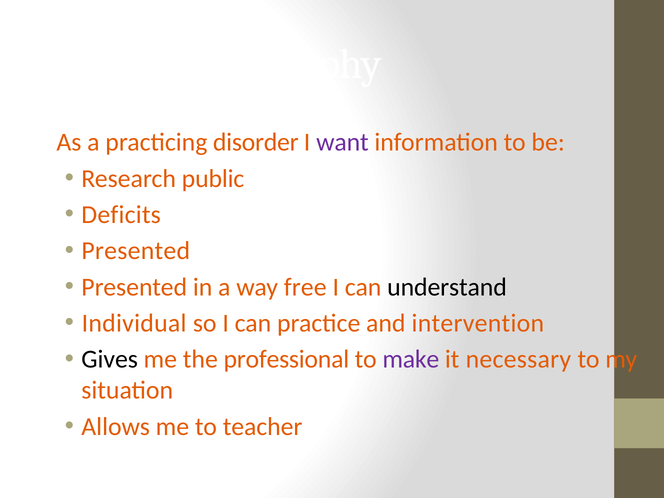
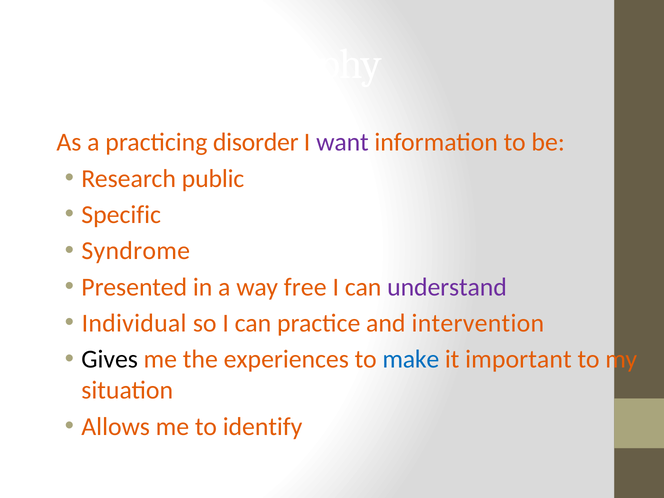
Deficits: Deficits -> Specific (121, 215)
Presented: Presented -> Syndrome (136, 251)
understand colour: black -> purple (447, 287)
professional: professional -> experiences (286, 359)
make colour: purple -> blue (411, 359)
necessary: necessary -> important (518, 359)
teacher: teacher -> identify (263, 427)
